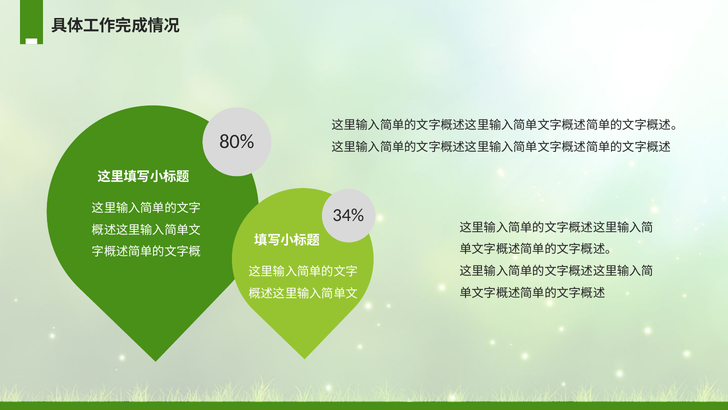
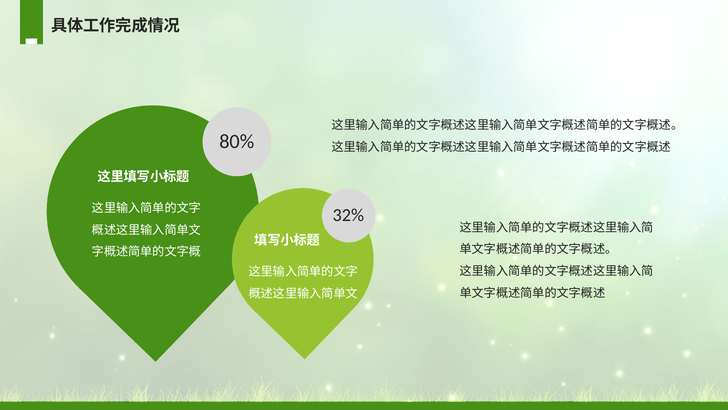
34%: 34% -> 32% (348, 215)
